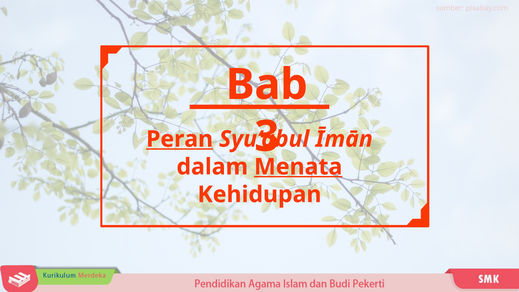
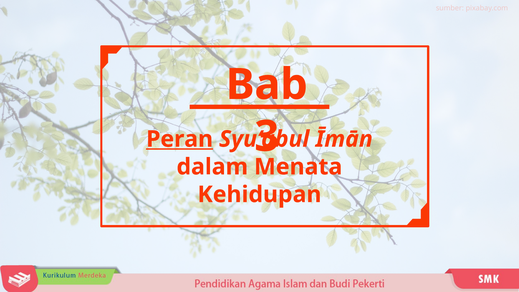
Menata underline: present -> none (298, 167)
